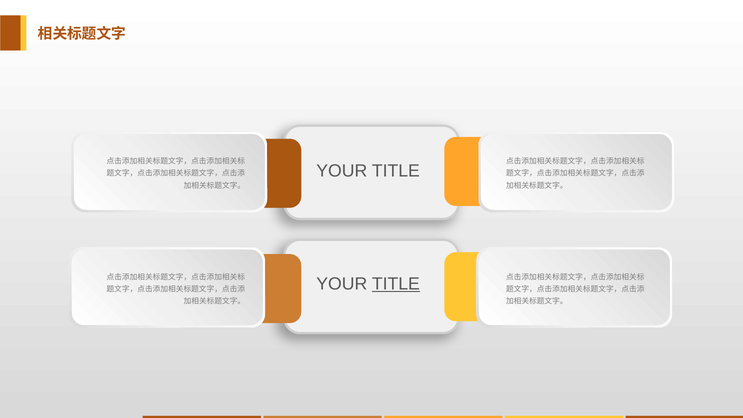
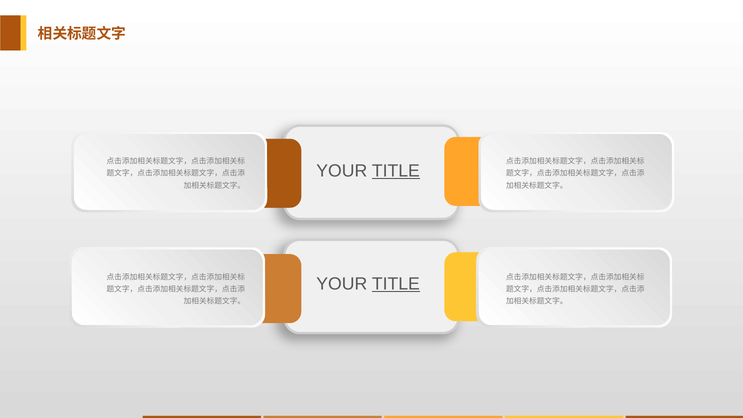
TITLE underline: none -> present (396, 171)
